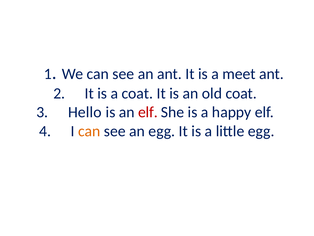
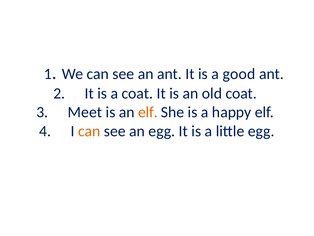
meet: meet -> good (239, 74)
Hello: Hello -> Meet (85, 112)
elf colour: red -> orange (148, 112)
